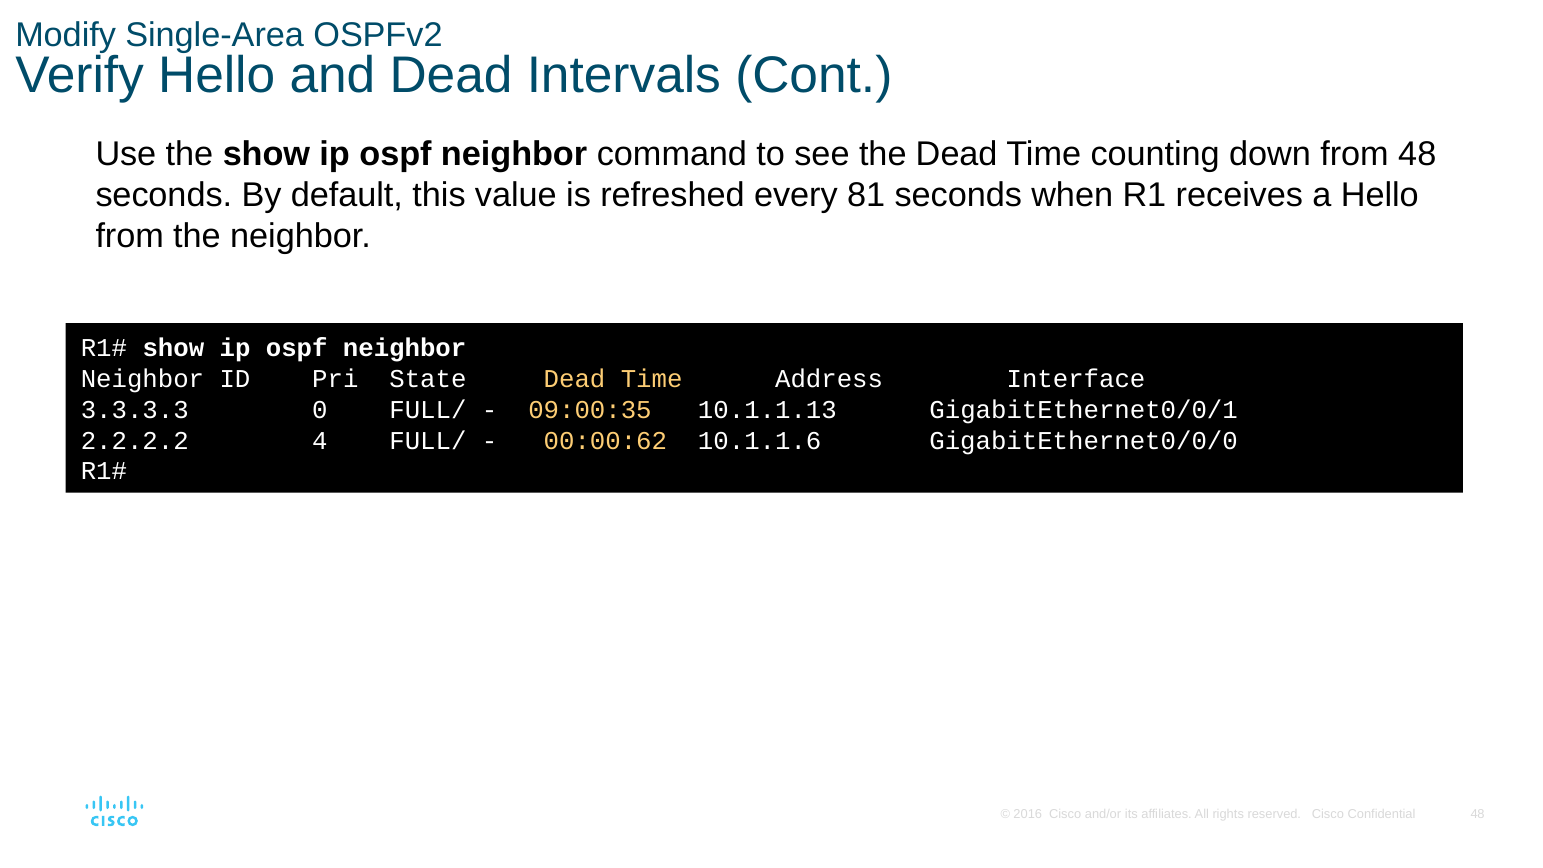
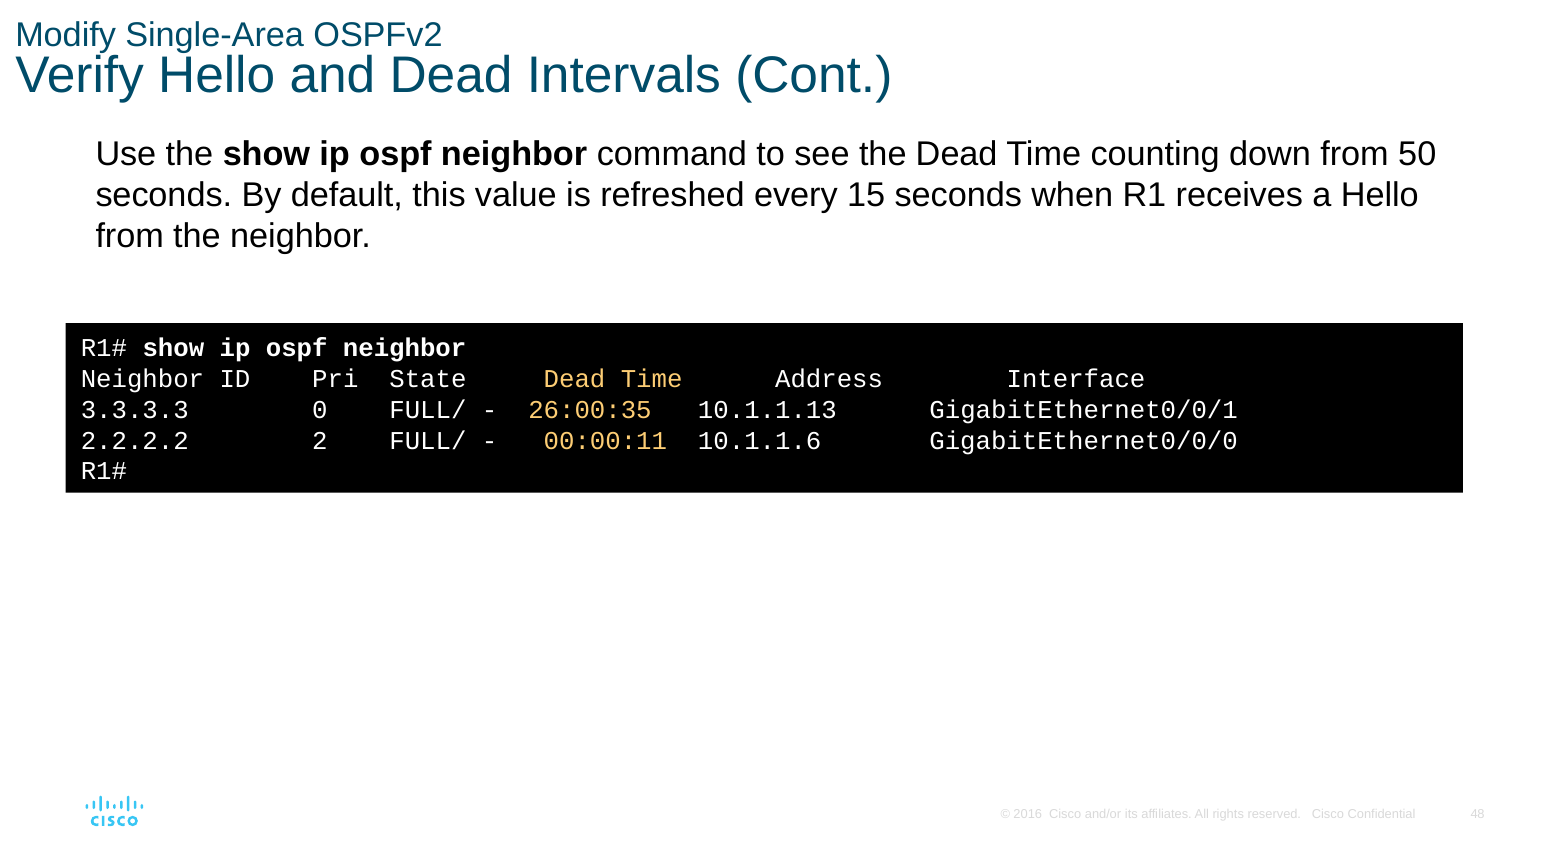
from 48: 48 -> 50 (1417, 154)
81: 81 -> 15 (866, 195)
09:00:35: 09:00:35 -> 26:00:35 (590, 410)
4: 4 -> 2 (320, 441)
00:00:62: 00:00:62 -> 00:00:11 (605, 441)
